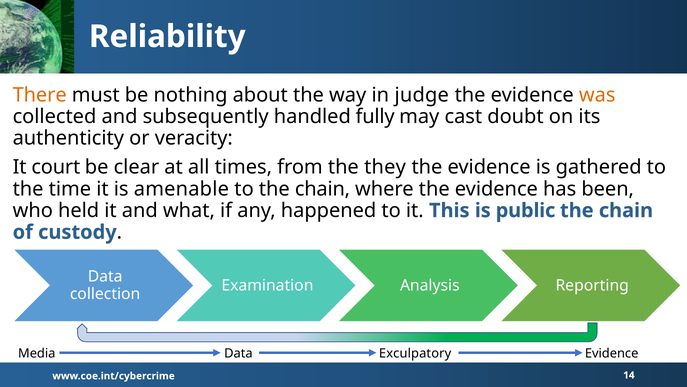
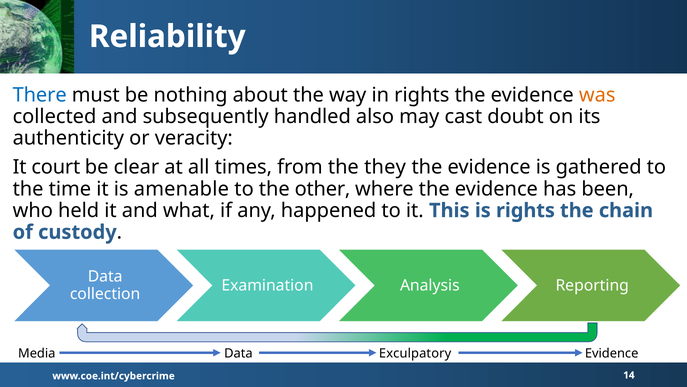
There colour: orange -> blue (40, 95)
in judge: judge -> rights (422, 95)
fully: fully -> also (375, 117)
to the chain: chain -> other (322, 189)
is public: public -> rights (525, 210)
